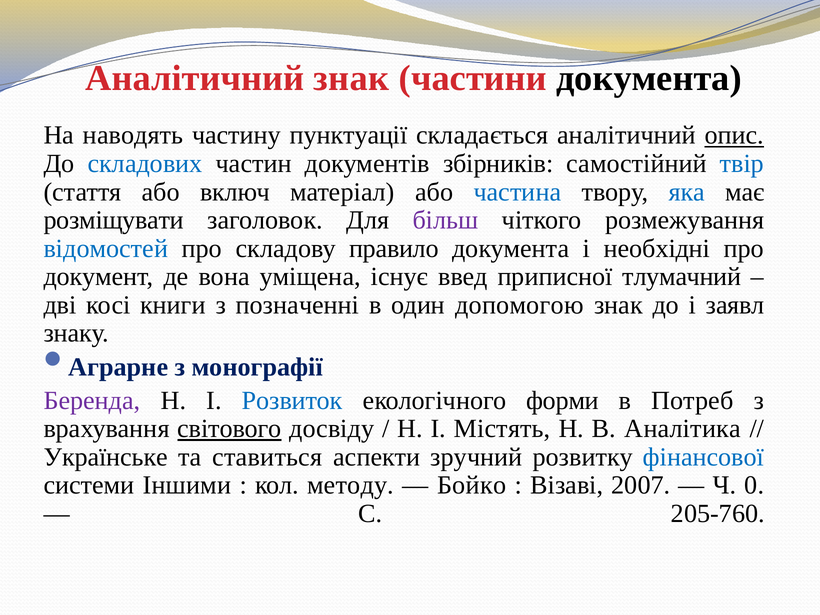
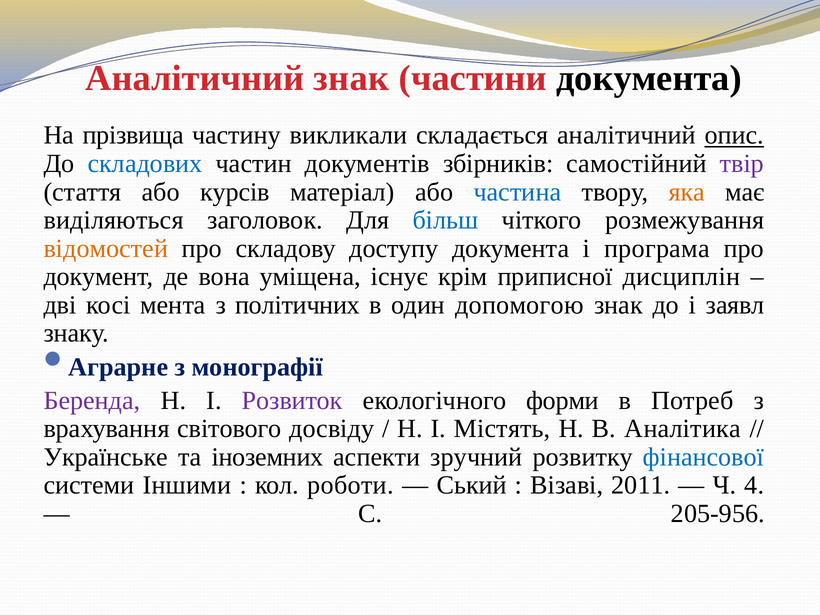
наводять: наводять -> прізвища (133, 135)
пунктуації: пунктуації -> викликали (349, 135)
твір colour: blue -> purple (742, 164)
включ: включ -> курсів (235, 192)
яка colour: blue -> orange (687, 192)
розміщувати: розміщувати -> виділяються (114, 220)
більш colour: purple -> blue (446, 220)
відомостей colour: blue -> orange (106, 248)
правило: правило -> доступу (394, 248)
необхідні: необхідні -> програма (657, 248)
введ: введ -> крім (463, 277)
тлумачний: тлумачний -> дисциплін (682, 277)
книги: книги -> мента (173, 305)
позначенні: позначенні -> політичних (298, 305)
Розвиток colour: blue -> purple (292, 400)
світового underline: present -> none (229, 429)
ставиться: ставиться -> іноземних (268, 457)
методу: методу -> роботи (350, 485)
Бойко: Бойко -> Ський (472, 485)
2007: 2007 -> 2011 (641, 485)
0: 0 -> 4 (754, 485)
205-760: 205-760 -> 205-956 (718, 514)
